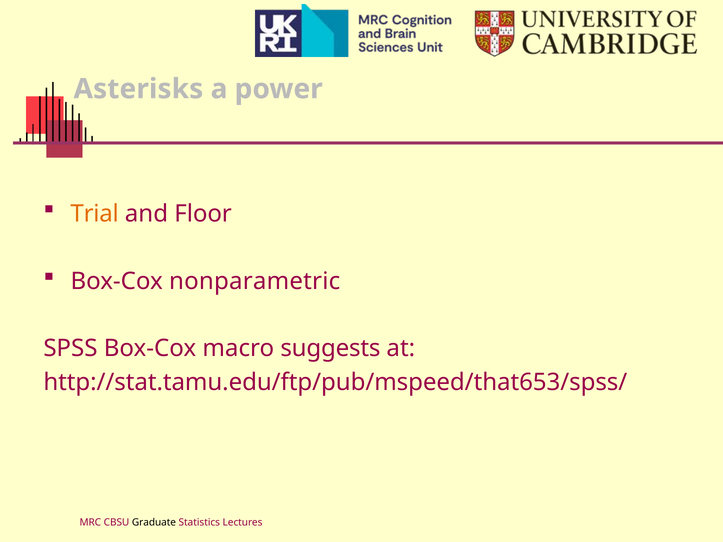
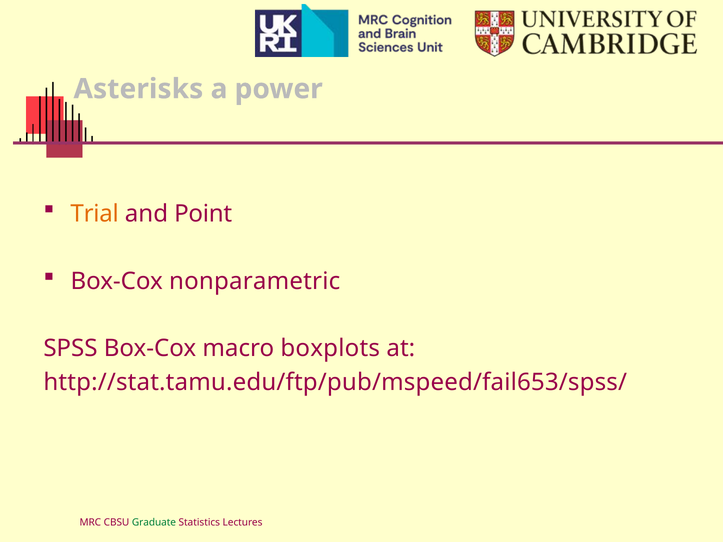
Floor: Floor -> Point (203, 214)
suggests: suggests -> boxplots (330, 349)
http://stat.tamu.edu/ftp/pub/mspeed/that653/spss/: http://stat.tamu.edu/ftp/pub/mspeed/that653/spss/ -> http://stat.tamu.edu/ftp/pub/mspeed/fail653/spss/ (335, 382)
Graduate colour: black -> green (154, 522)
